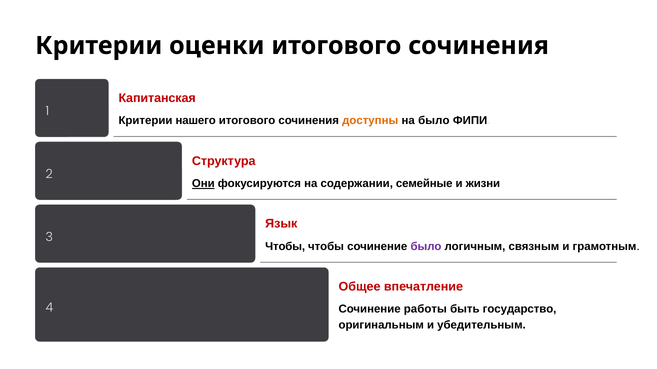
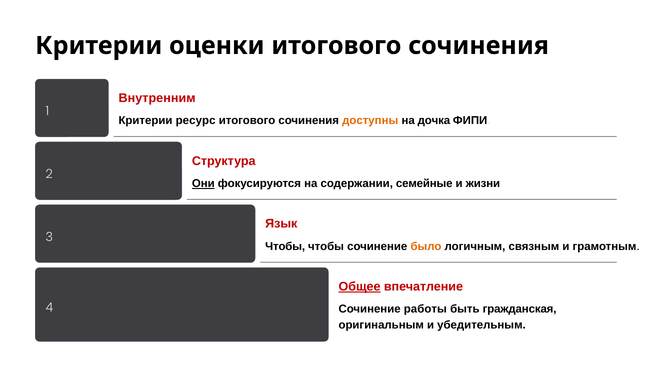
Капитанская: Капитанская -> Внутренним (157, 98)
нашего: нашего -> ресурс (196, 121)
на было: было -> дочка (434, 121)
было colour: purple -> orange (426, 247)
Общее underline: none -> present (360, 287)
государство: государство -> гражданская (520, 310)
